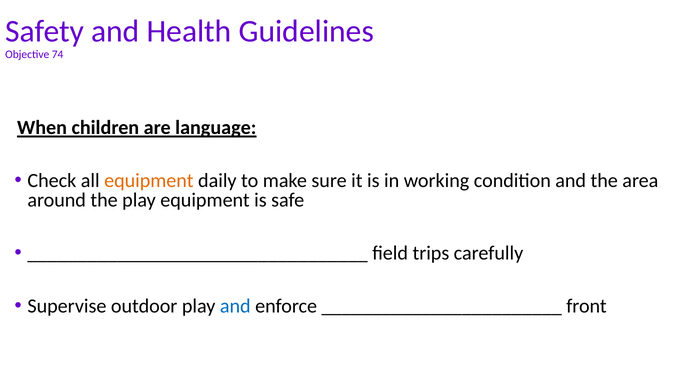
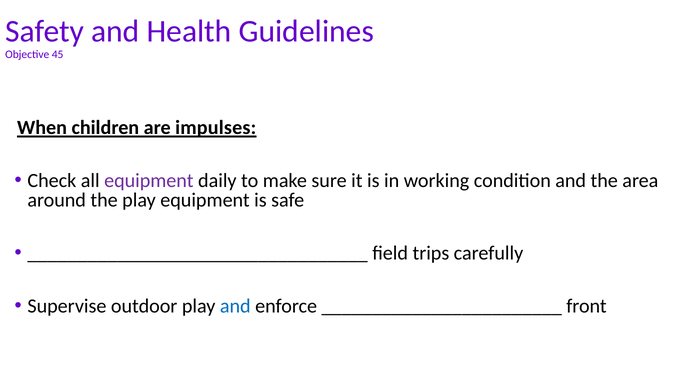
74: 74 -> 45 (58, 54)
language: language -> impulses (216, 128)
equipment colour: orange -> purple (149, 181)
